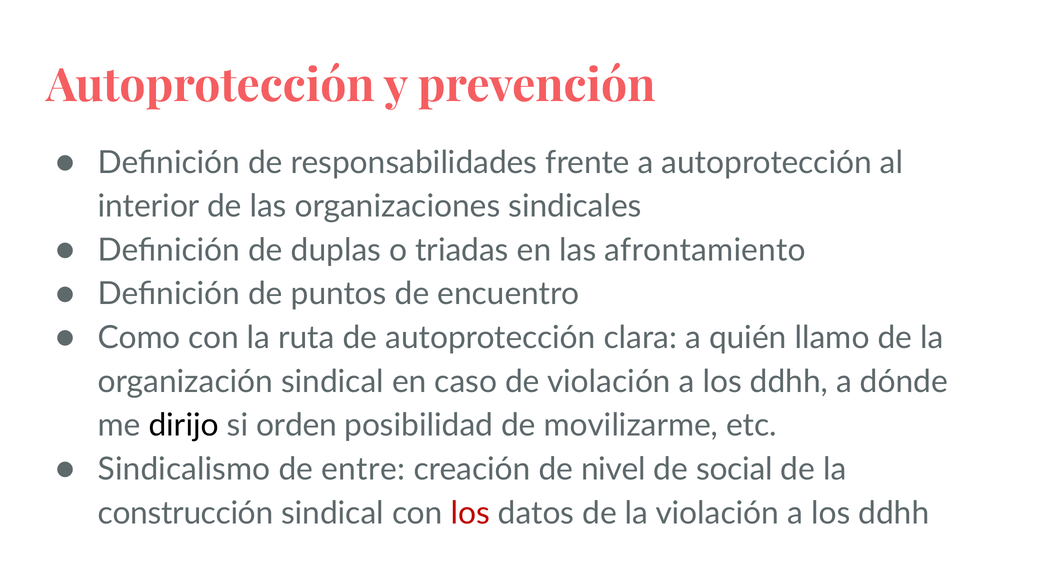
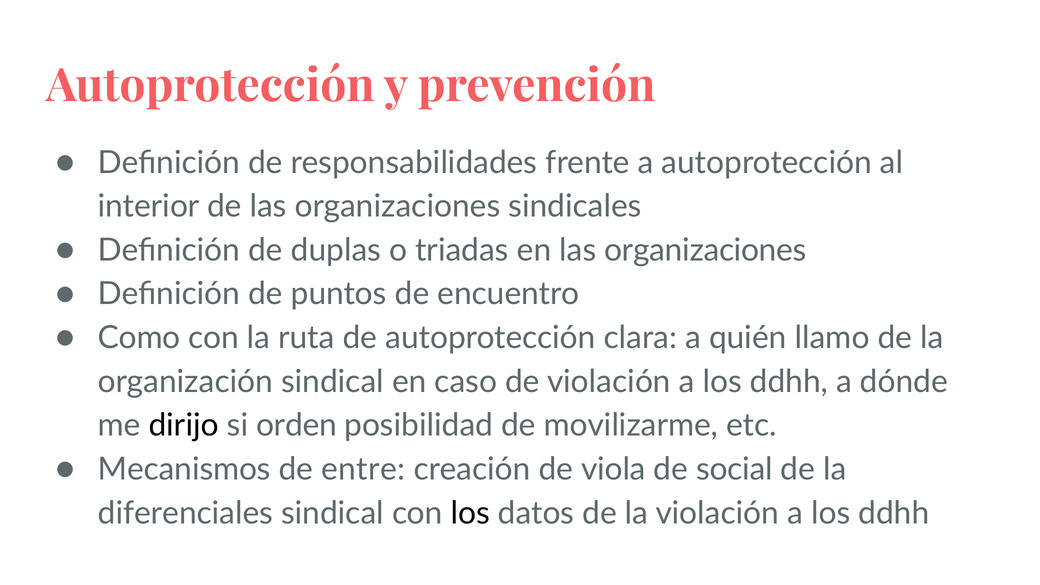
en las afrontamiento: afrontamiento -> organizaciones (705, 250)
Sindicalismo: Sindicalismo -> Mecanismos (184, 469)
nivel: nivel -> viola (613, 469)
construcción: construcción -> diferenciales (185, 513)
los colour: red -> black (470, 513)
